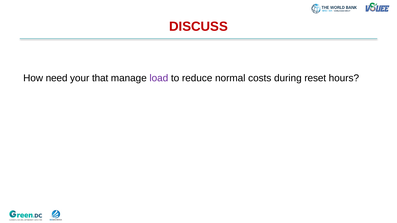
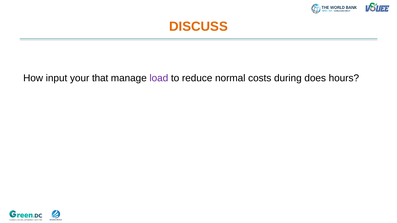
DISCUSS colour: red -> orange (198, 27)
need: need -> input (57, 78)
reset: reset -> does (315, 78)
